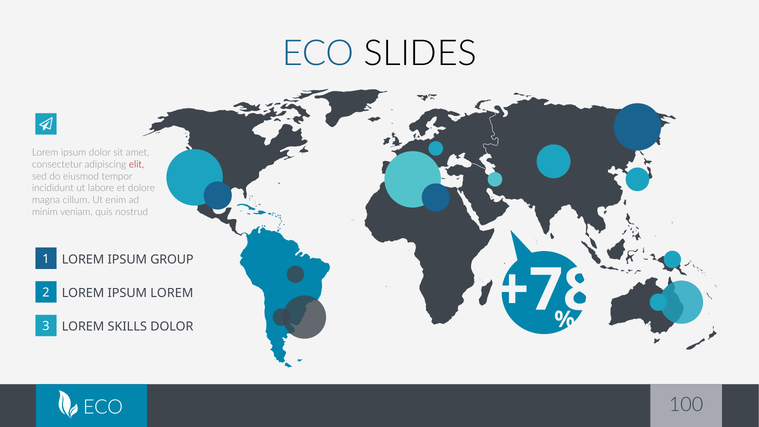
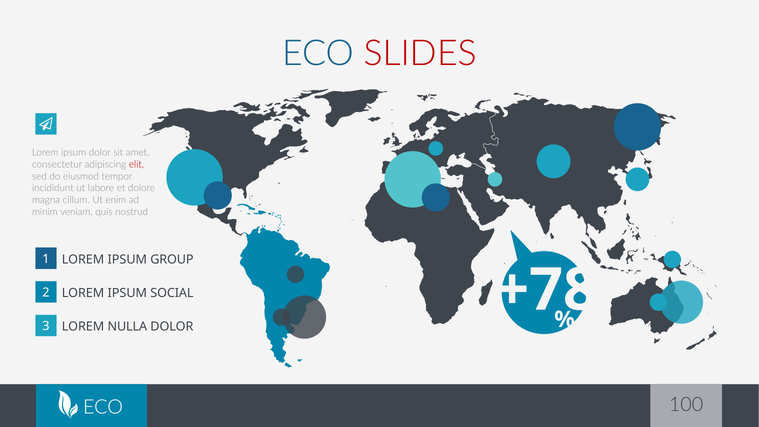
SLIDES colour: black -> red (420, 53)
IPSUM LOREM: LOREM -> SOCIAL (172, 293)
SKILLS: SKILLS -> NULLA (127, 327)
